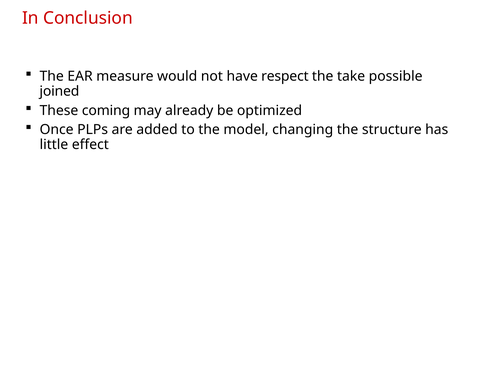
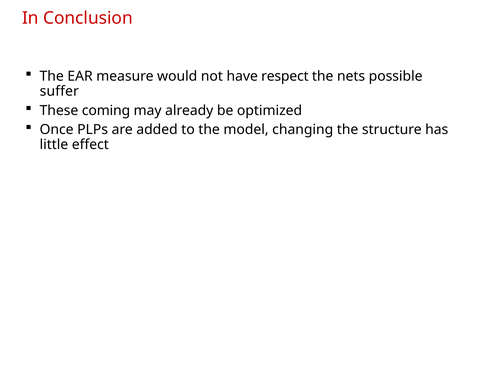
take: take -> nets (351, 76)
joined: joined -> suffer (59, 91)
